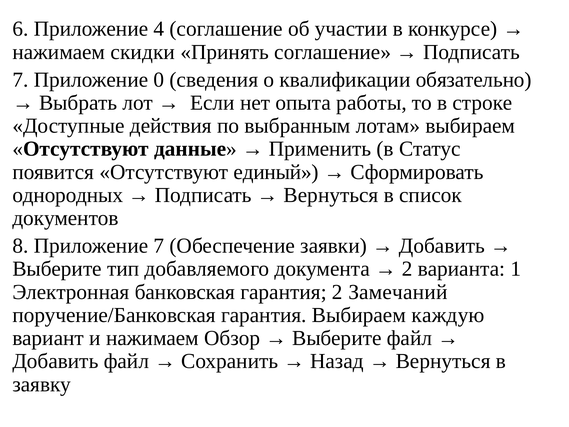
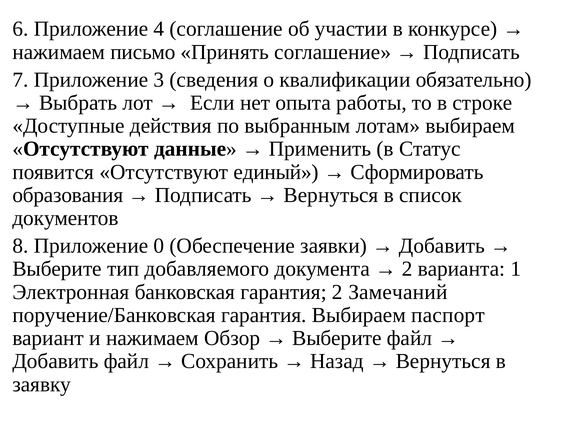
скидки: скидки -> письмо (143, 52)
0: 0 -> 3 (159, 80)
однородных: однородных -> образования (68, 195)
Приложение 7: 7 -> 0 (159, 246)
каждую: каждую -> паспорт (448, 315)
